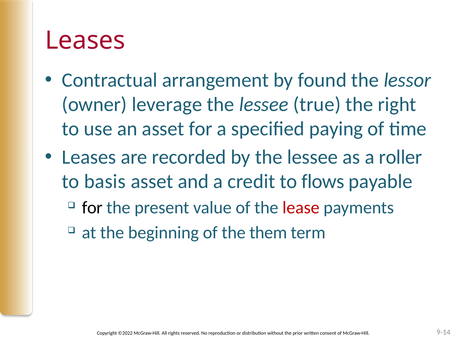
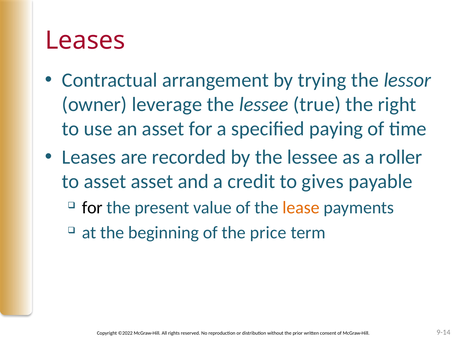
found: found -> trying (322, 80)
to basis: basis -> asset (105, 182)
flows: flows -> gives (323, 182)
lease colour: red -> orange (301, 208)
them: them -> price (268, 233)
